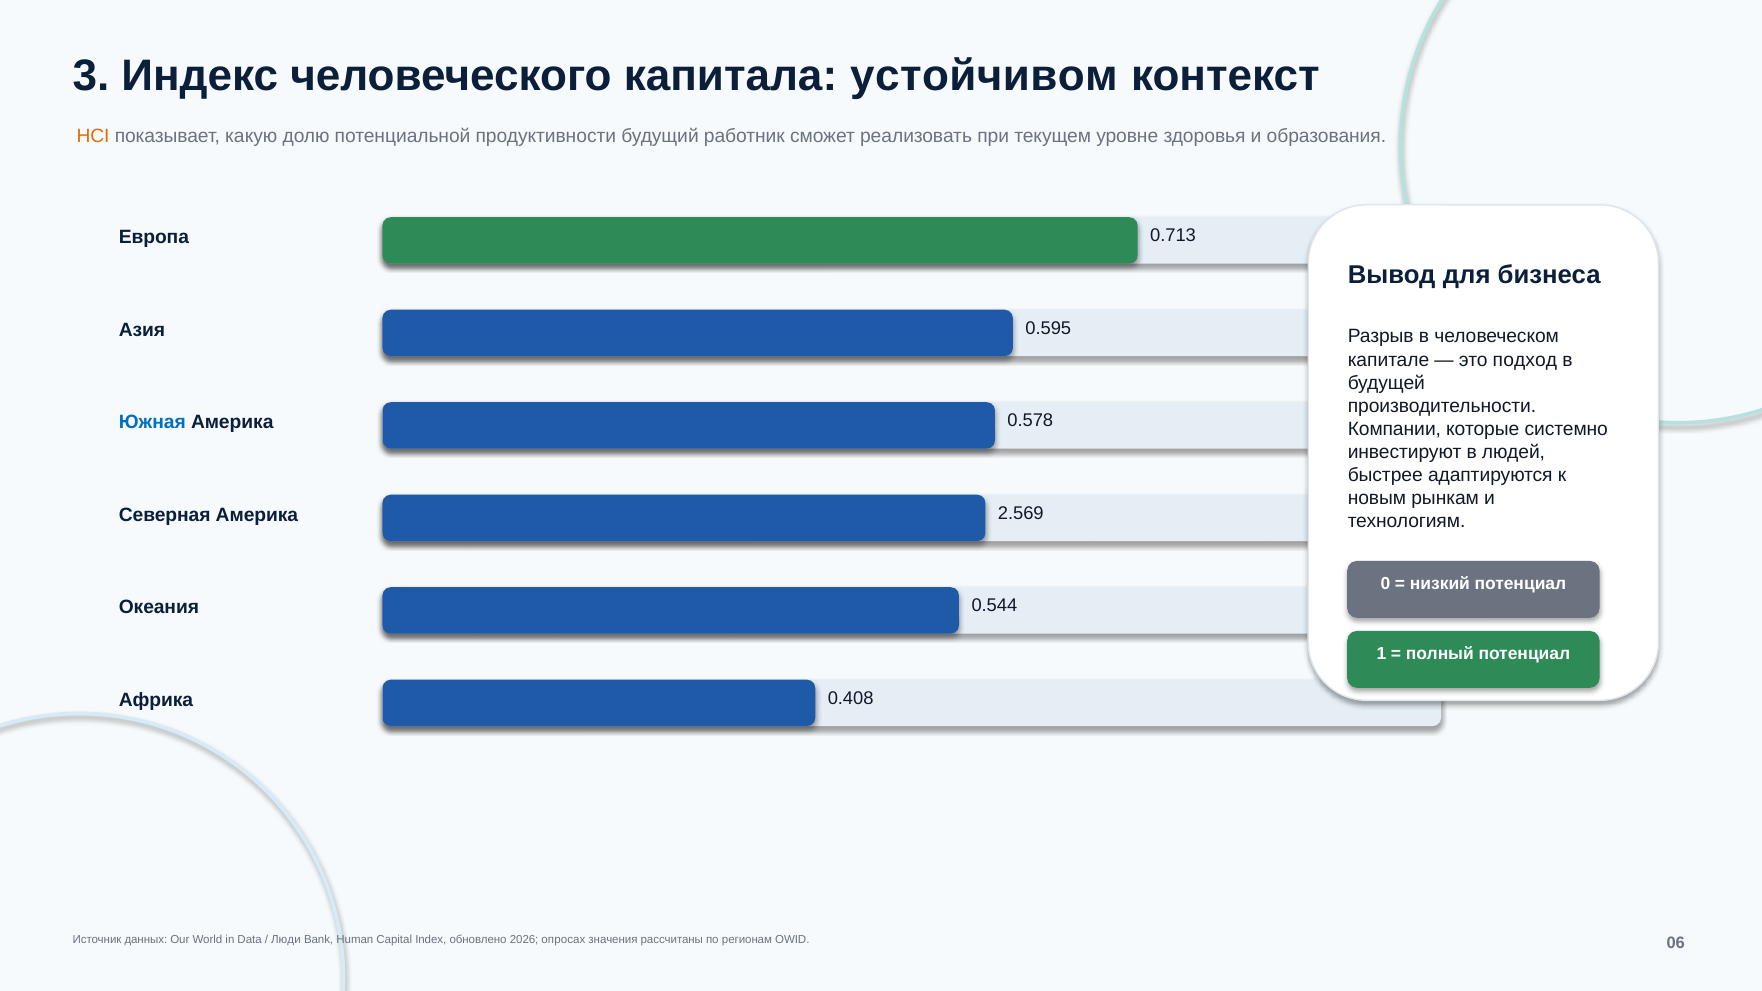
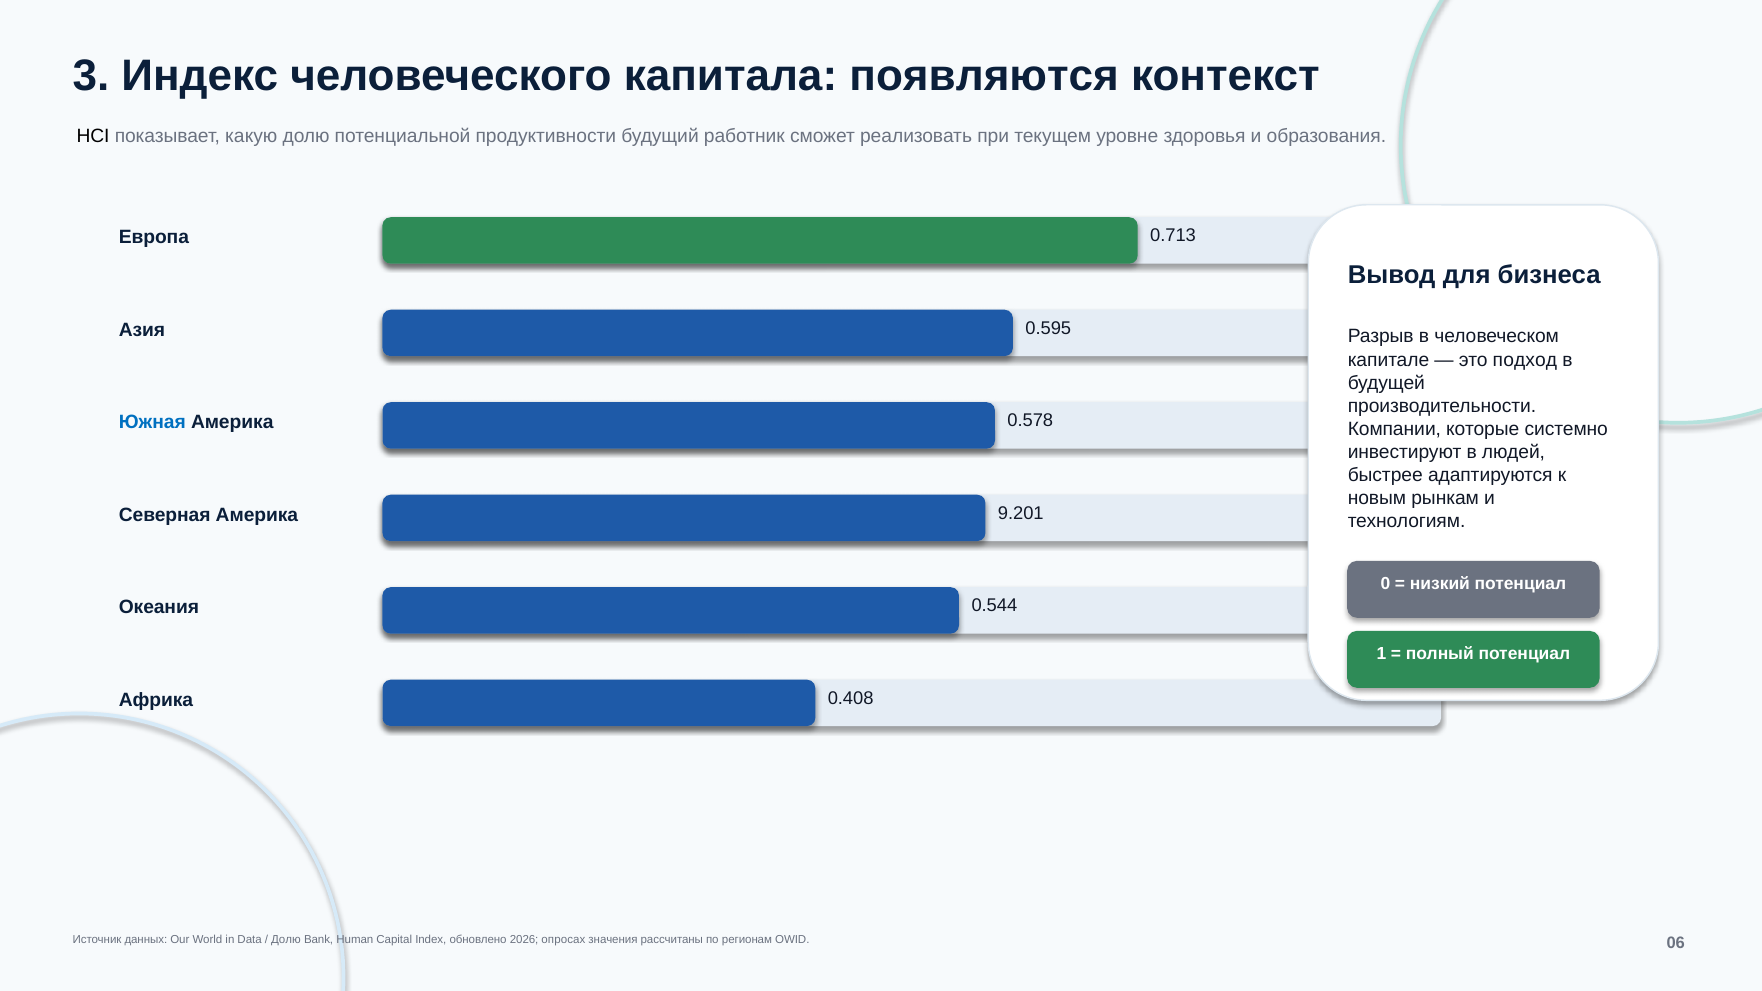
устойчивом: устойчивом -> появляются (984, 76)
HCI colour: orange -> black (93, 136)
2.569: 2.569 -> 9.201 (1021, 513)
Люди: Люди -> Долю (286, 939)
